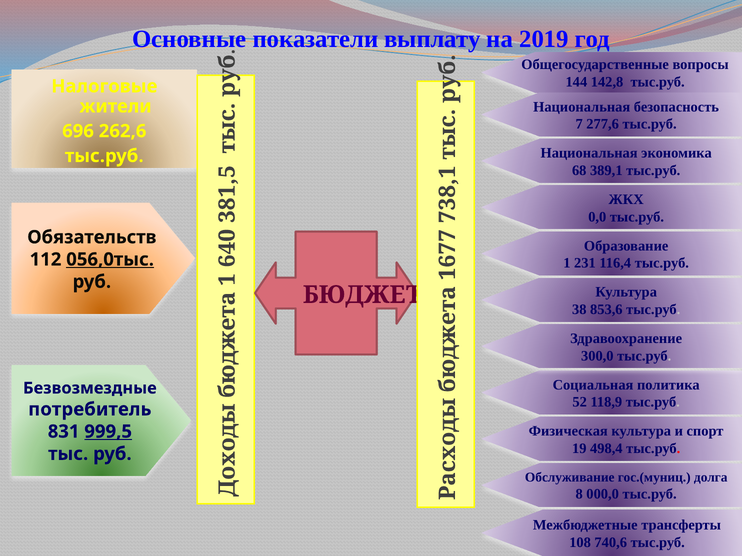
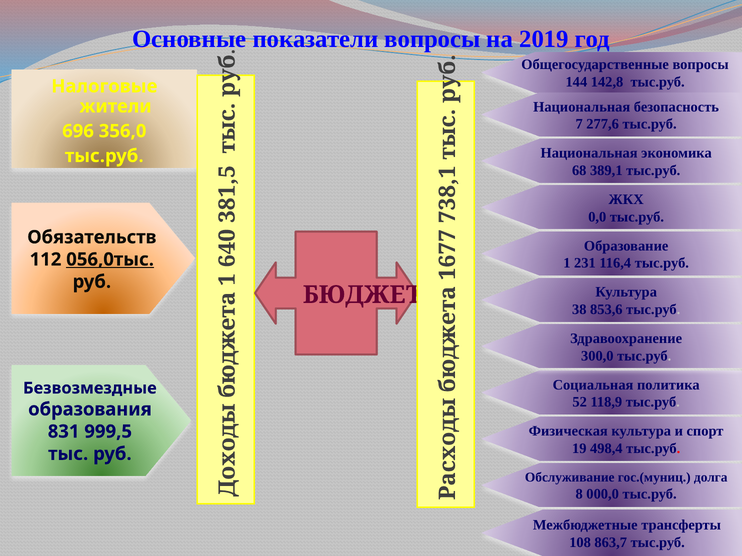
показатели выплату: выплату -> вопросы (432, 39)
262,6: 262,6 -> 356,0 (123, 131)
потребитель: потребитель -> образования (90, 410)
999,5 underline: present -> none (108, 432)
740,6: 740,6 -> 863,7 (611, 543)
